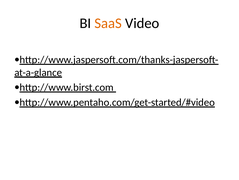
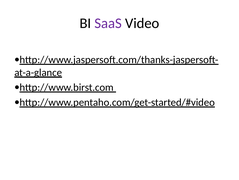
SaaS colour: orange -> purple (108, 23)
